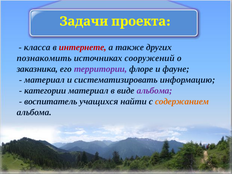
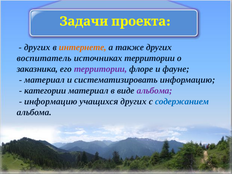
класса: класса -> других (37, 47)
интернете colour: red -> orange (83, 47)
познакомить: познакомить -> воспитатель (44, 58)
источниках сооружений: сооружений -> территории (150, 58)
воспитатель: воспитатель -> информацию (51, 101)
учащихся найти: найти -> других (134, 101)
содержанием colour: orange -> blue (182, 101)
